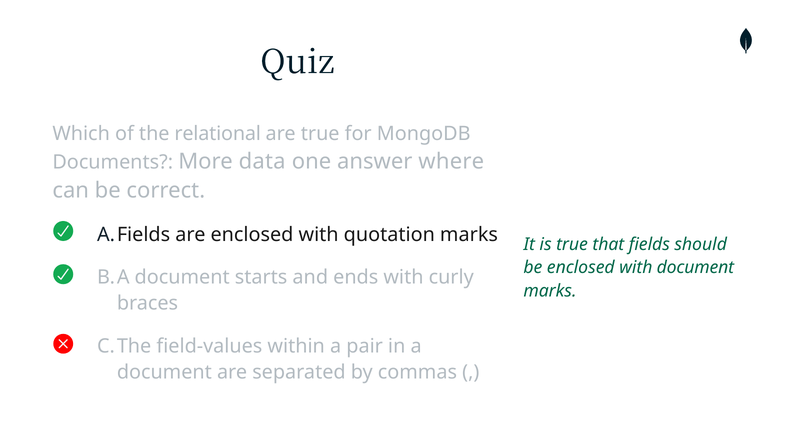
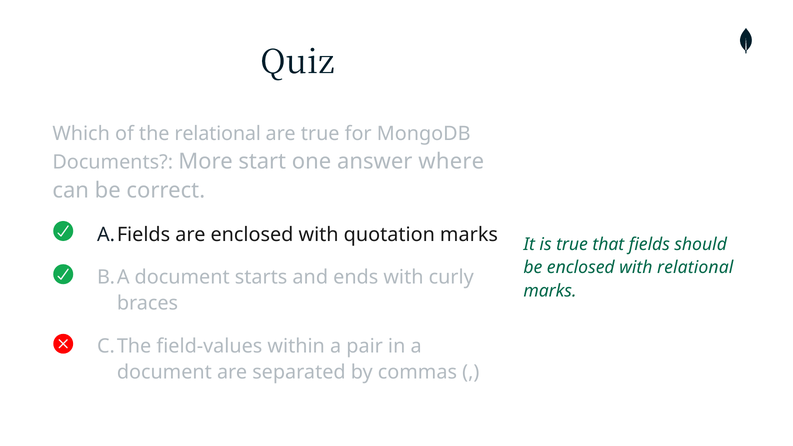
data: data -> start (262, 162)
with document: document -> relational (695, 268)
